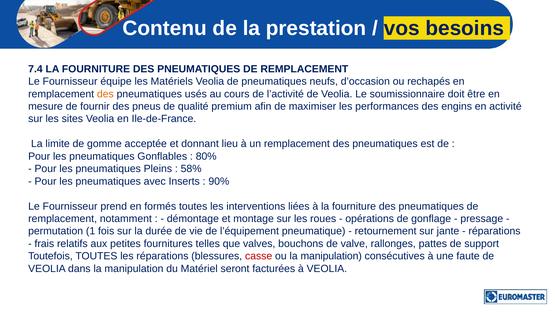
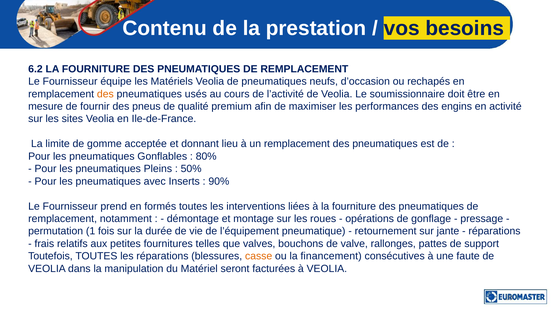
7.4: 7.4 -> 6.2 (35, 69)
58%: 58% -> 50% (191, 169)
casse colour: red -> orange (259, 256)
ou la manipulation: manipulation -> financement (331, 256)
